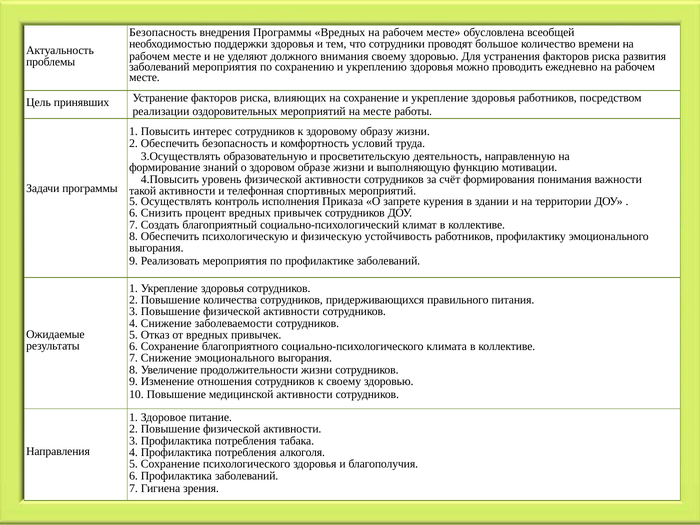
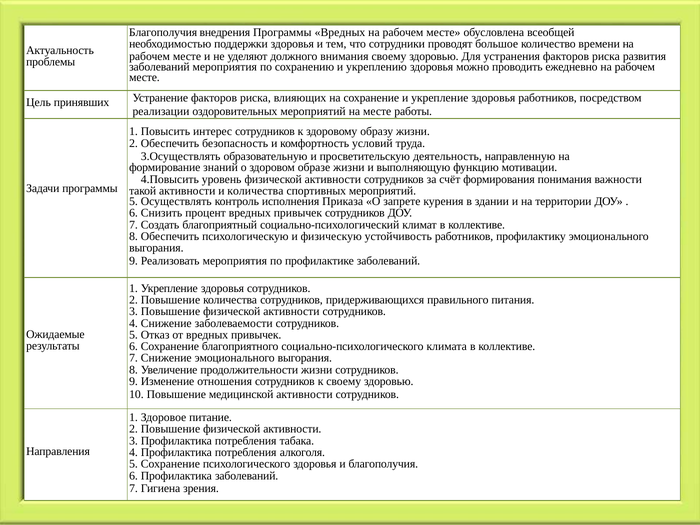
Безопасность: Безопасность -> Благополучия (163, 32)
и телефонная: телефонная -> количества (255, 191)
